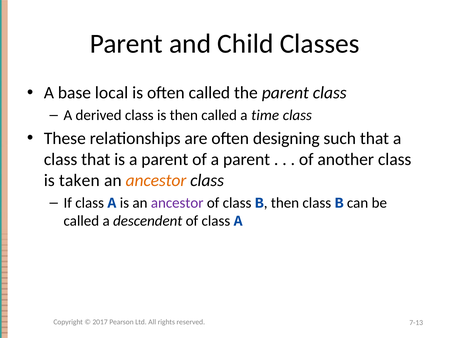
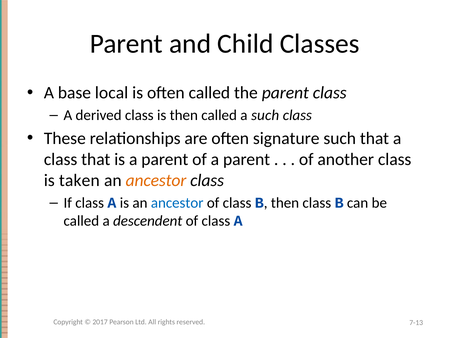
a time: time -> such (265, 115)
designing: designing -> signature (286, 138)
ancestor colour: purple -> blue (177, 203)
